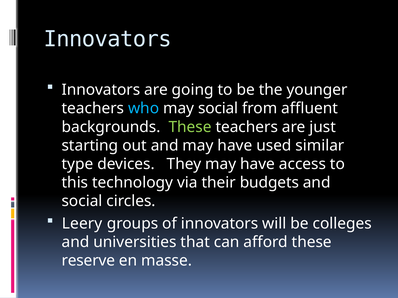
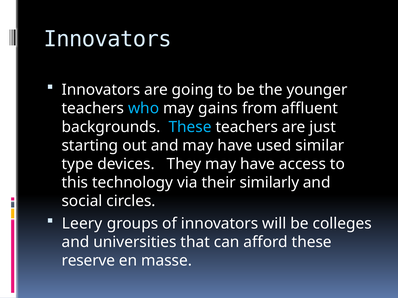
may social: social -> gains (218, 109)
These colour: light green -> light blue (190, 127)
budgets: budgets -> similarly (269, 183)
